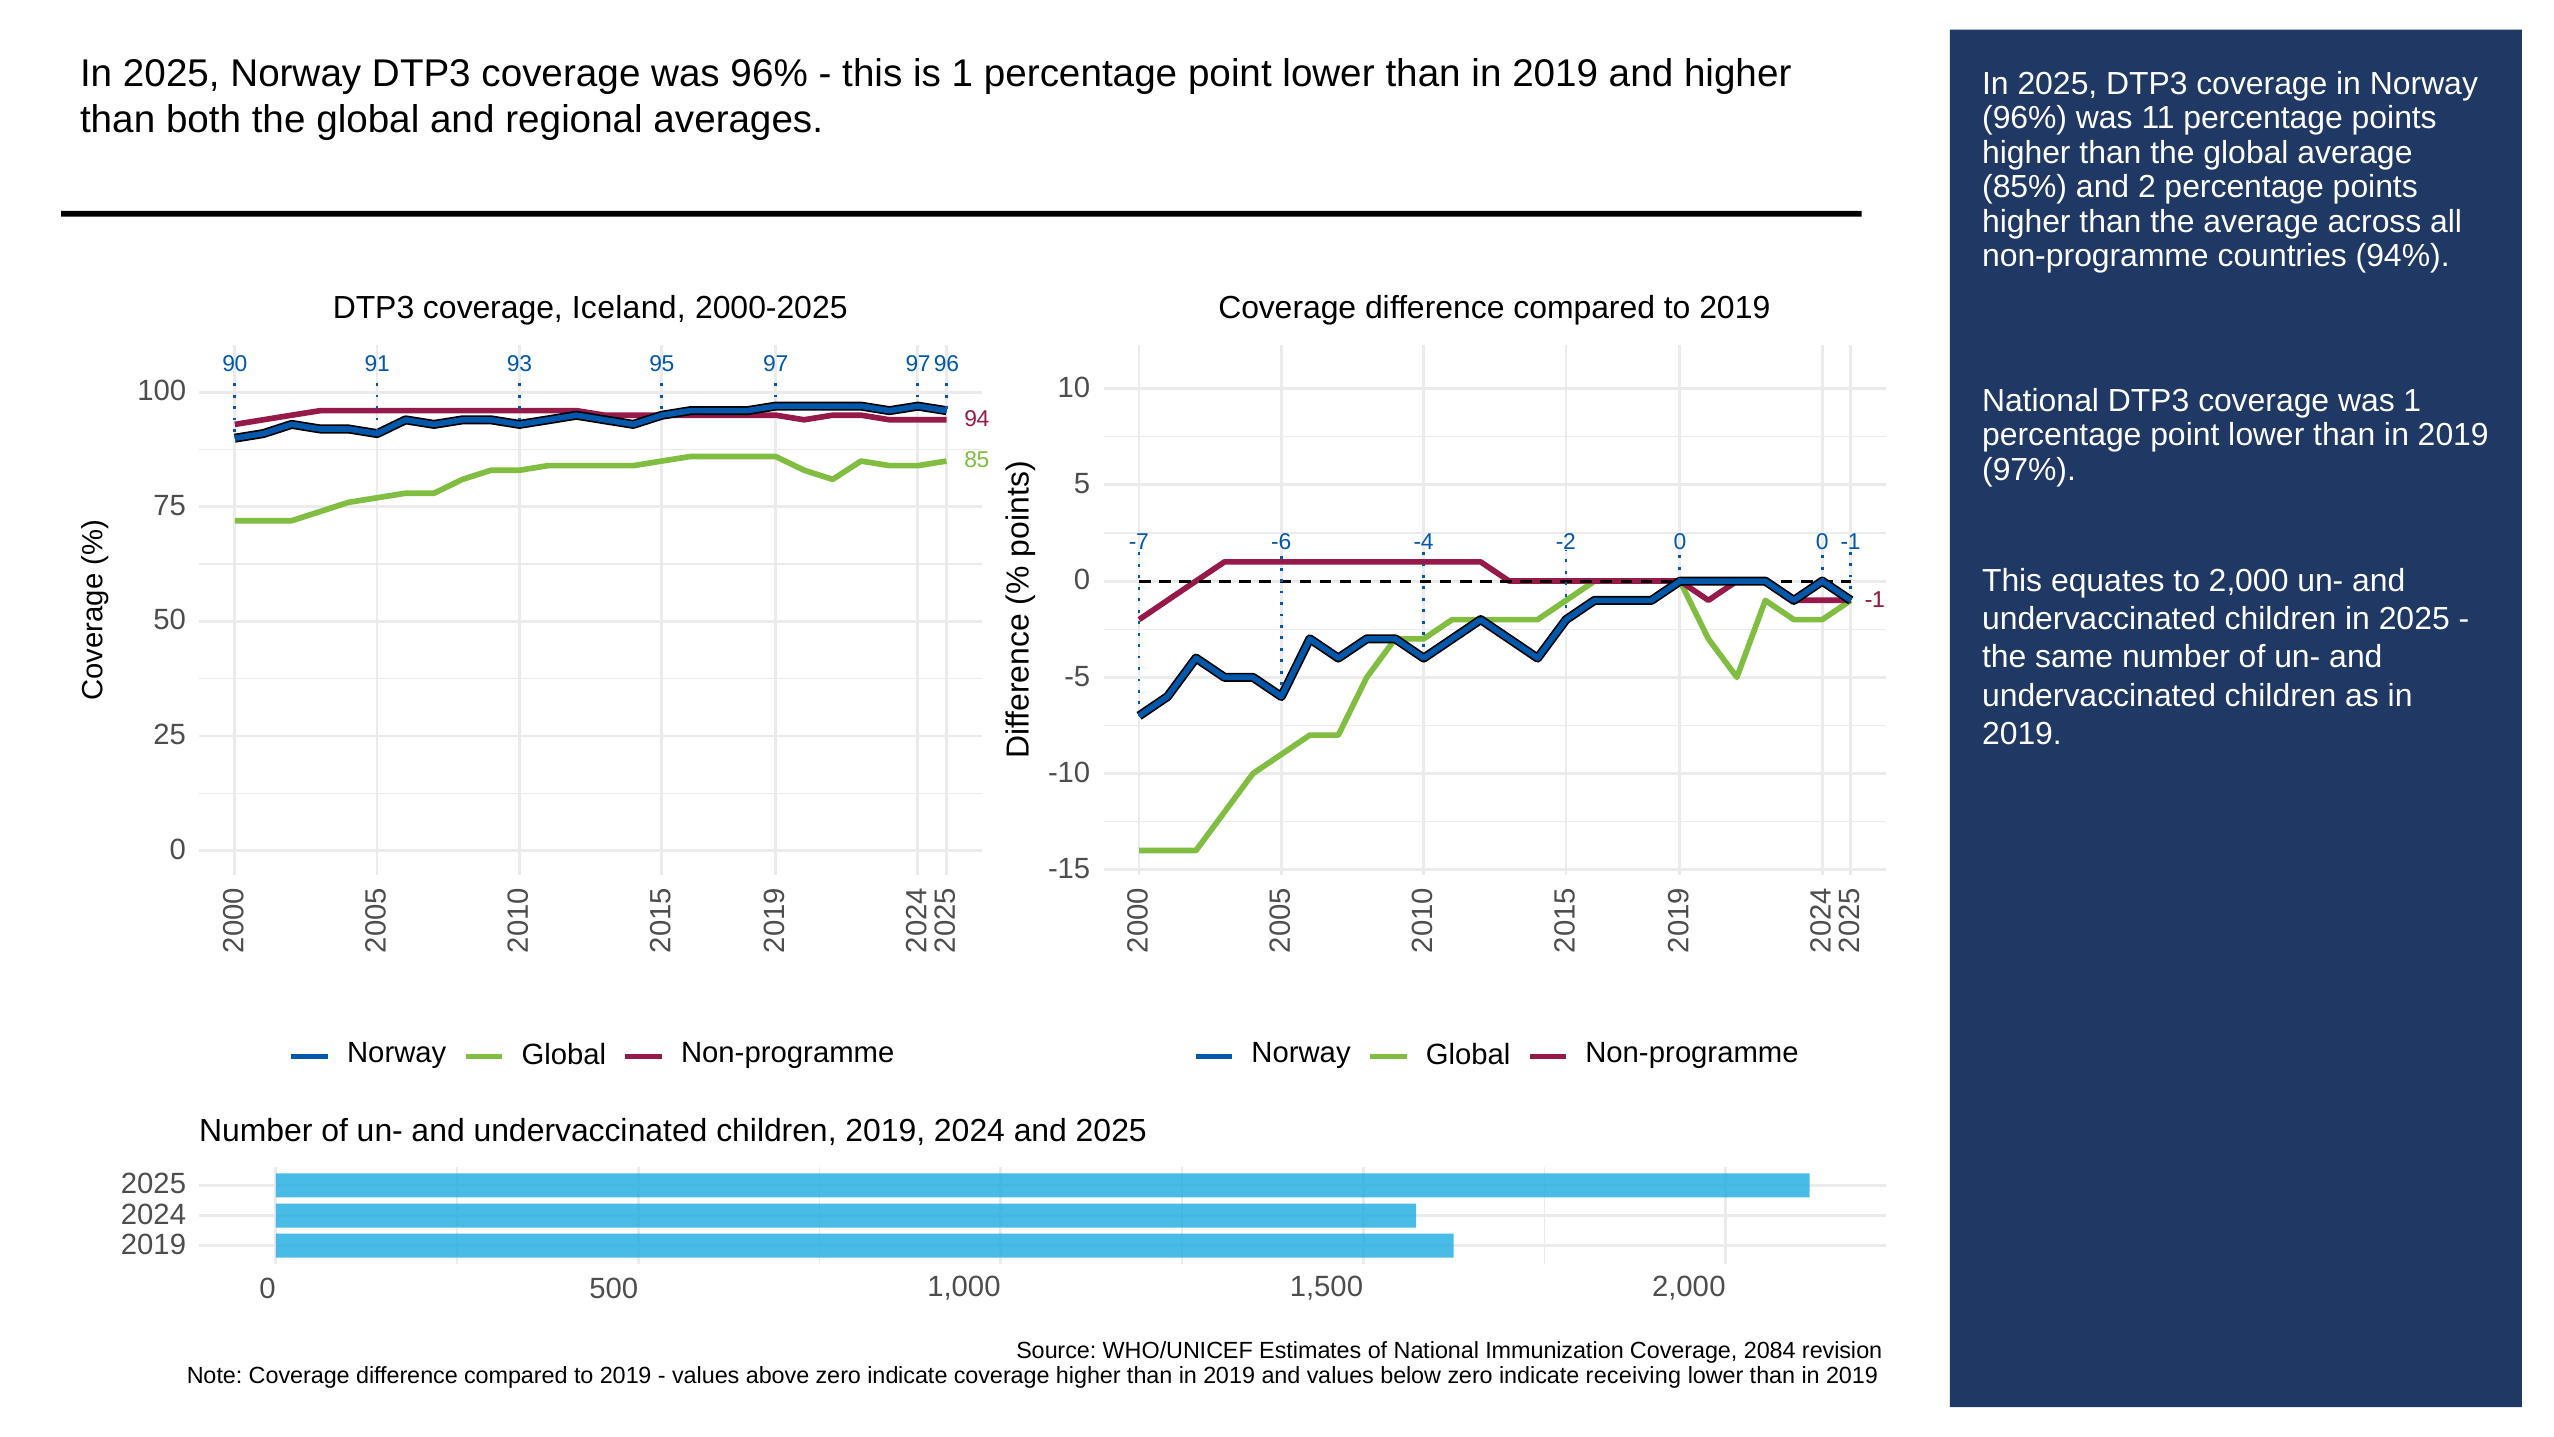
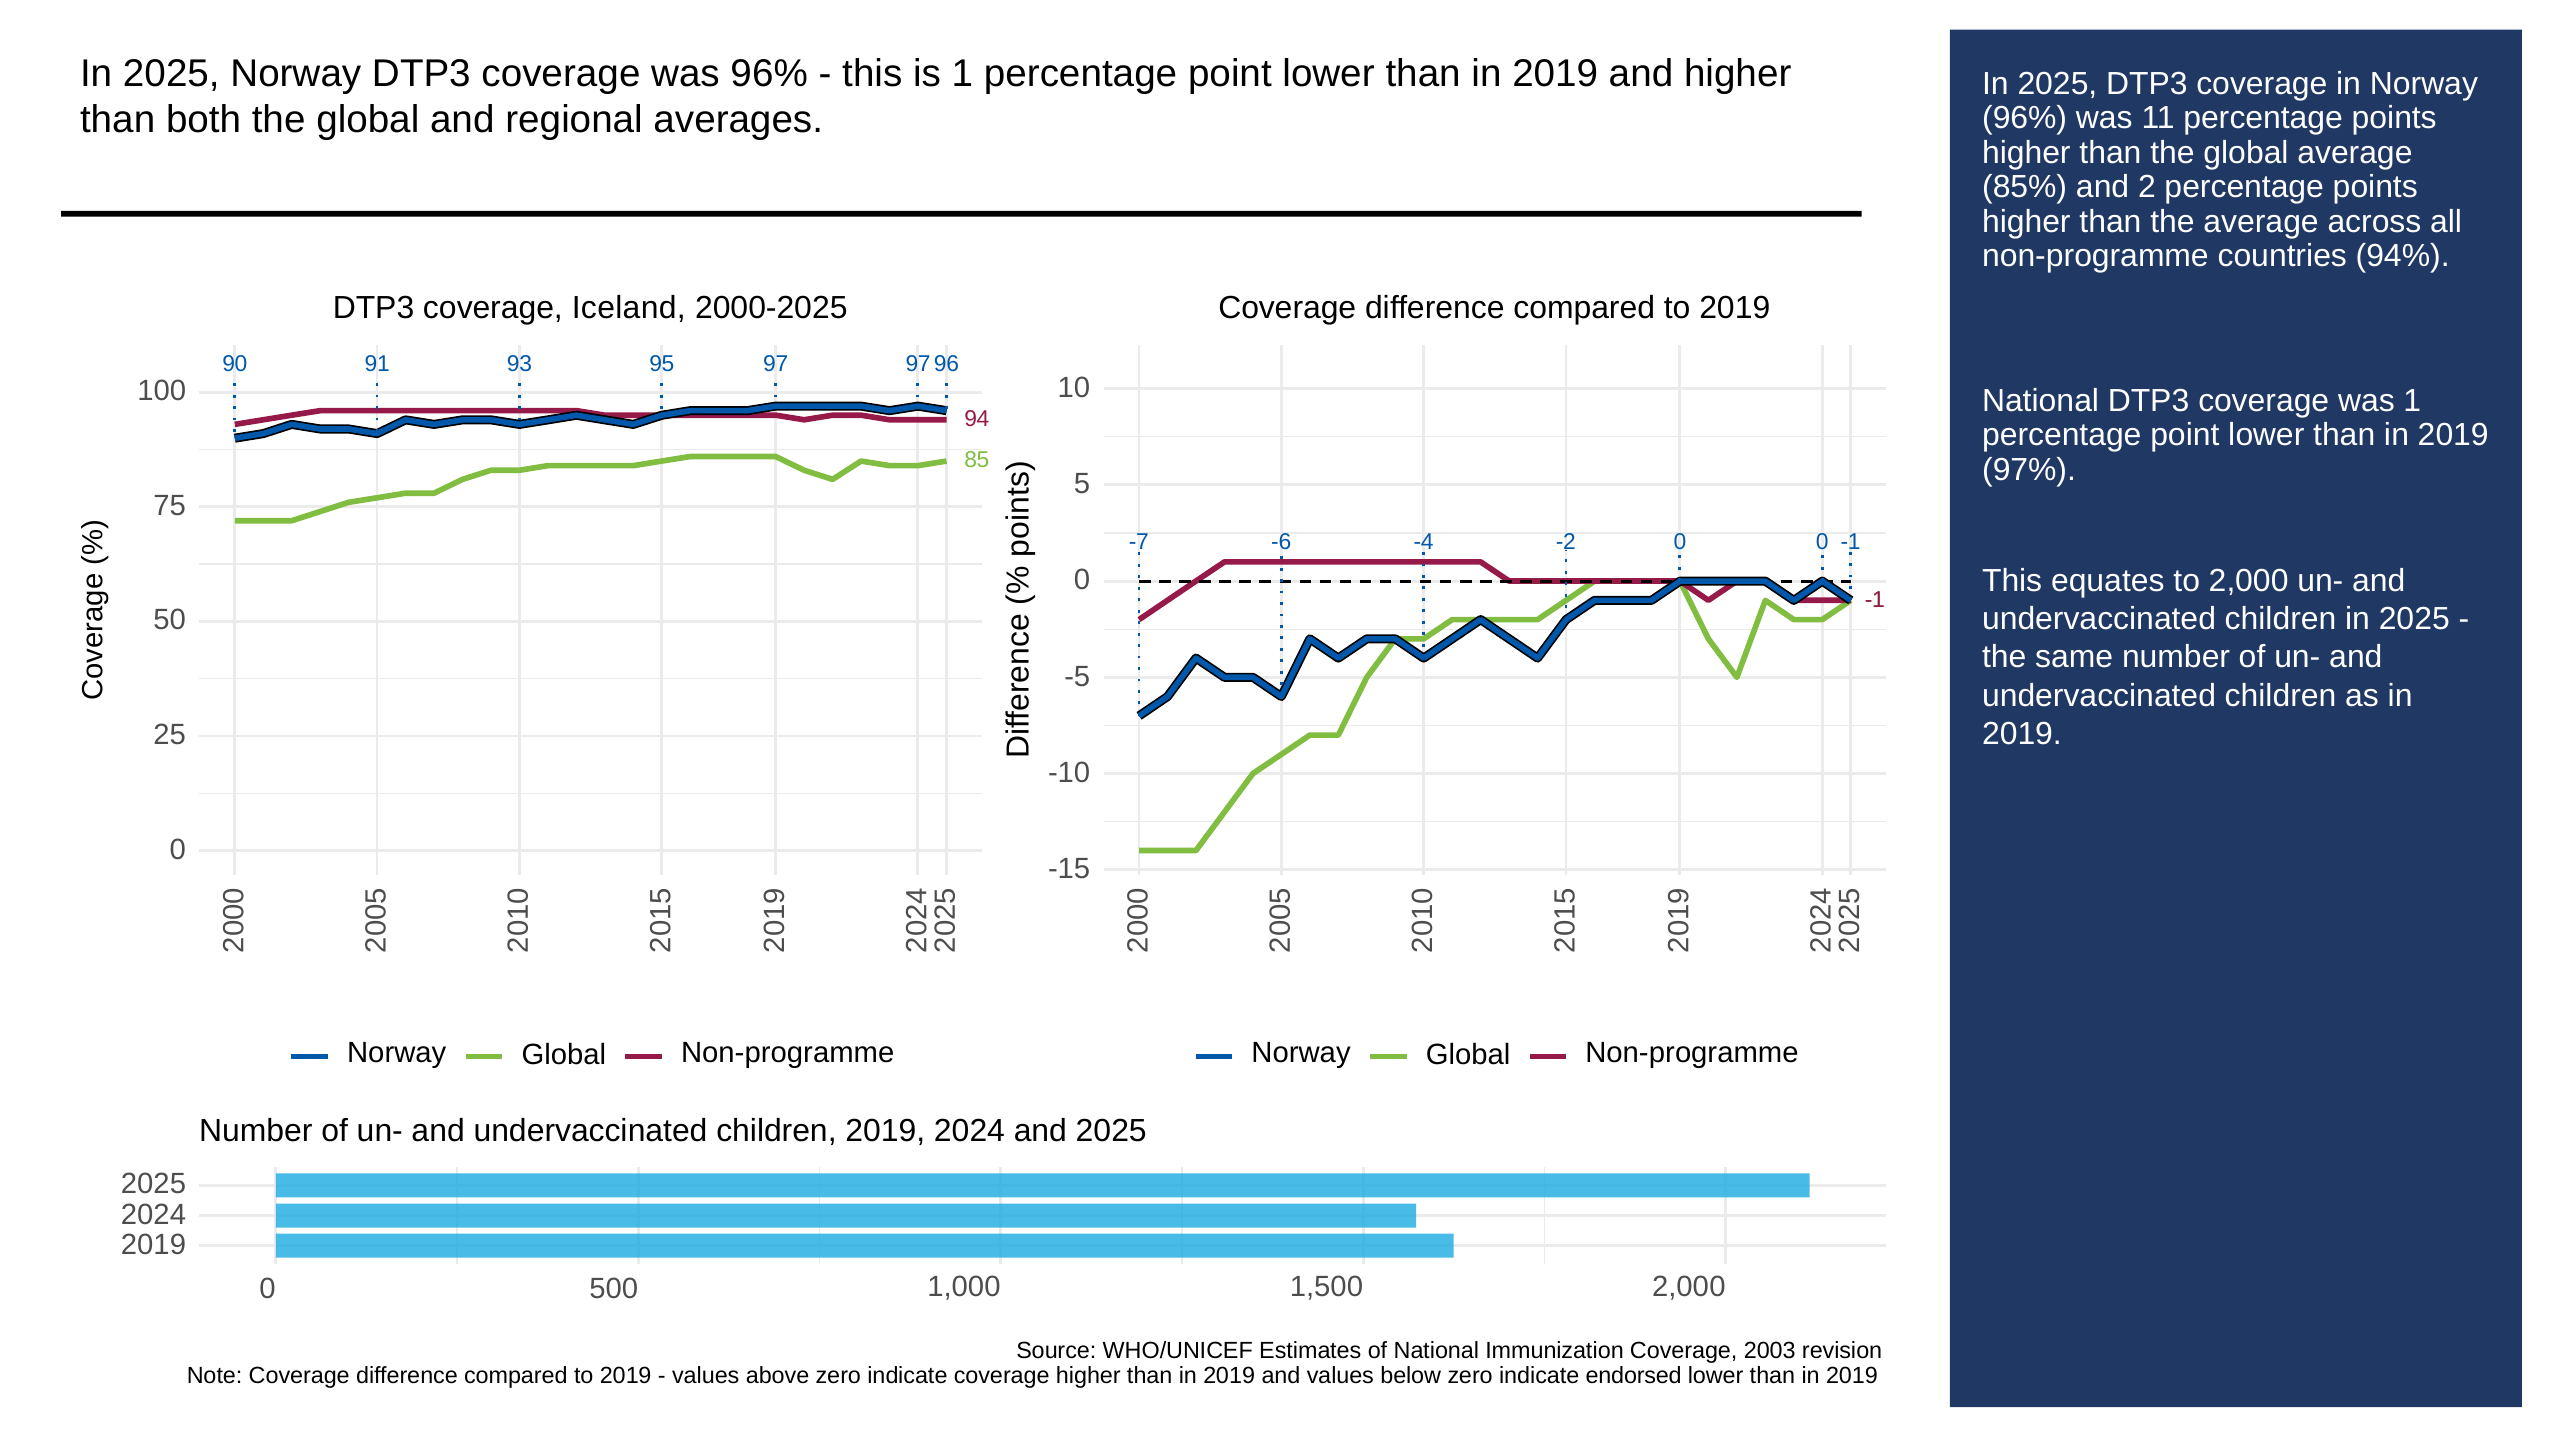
2084: 2084 -> 2003 (1770, 1350)
receiving: receiving -> endorsed (1634, 1376)
